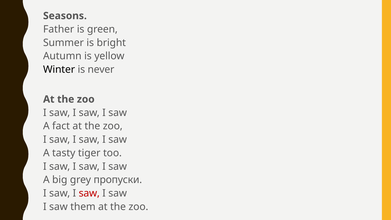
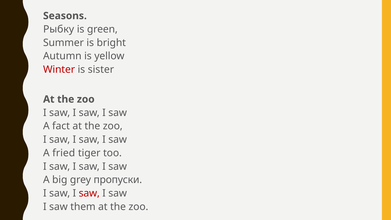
Father: Father -> Рыбку (59, 29)
Winter colour: black -> red (59, 70)
never: never -> sister (101, 70)
tasty: tasty -> fried (64, 153)
